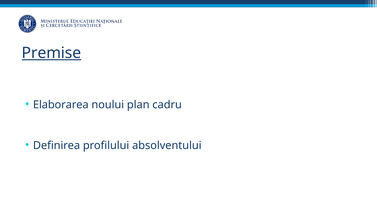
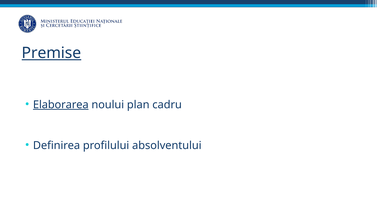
Elaborarea underline: none -> present (61, 105)
